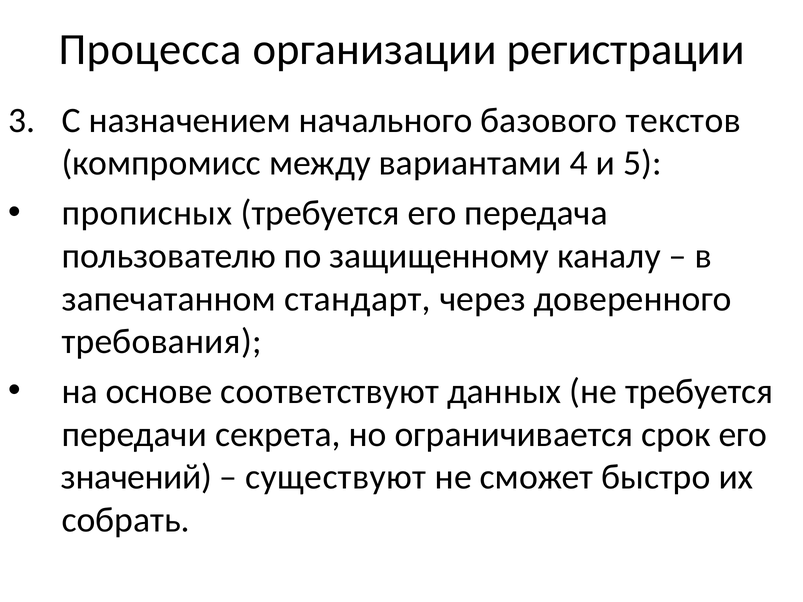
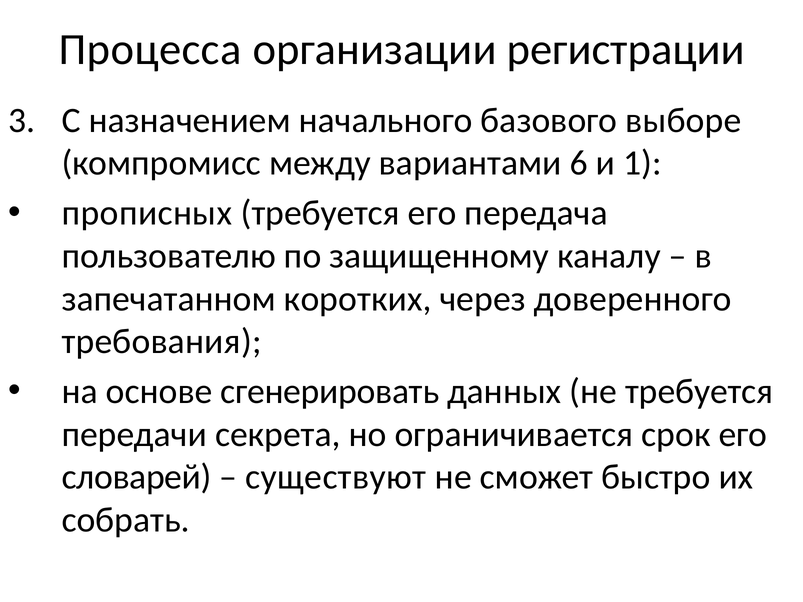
текстов: текстов -> выборе (683, 120)
4: 4 -> 6 (579, 163)
5: 5 -> 1 (642, 163)
стандарт: стандарт -> коротких (358, 299)
соответствуют: соответствуют -> сгенерировать (330, 392)
значений: значений -> словарей (137, 477)
